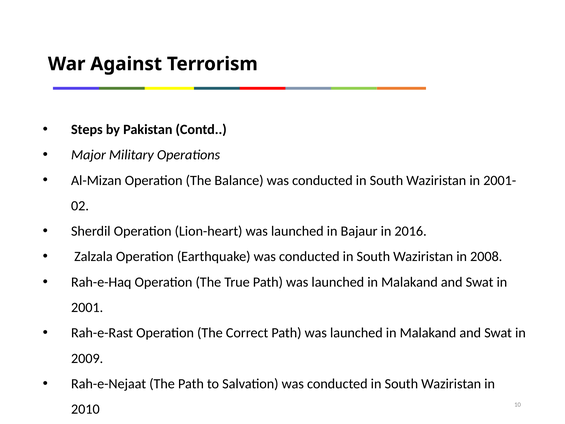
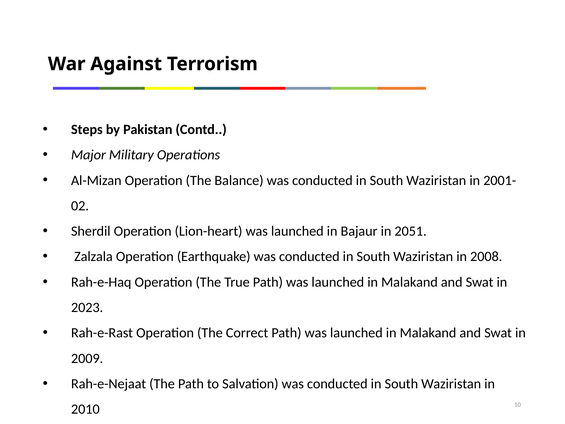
2016: 2016 -> 2051 (411, 231)
2001: 2001 -> 2023 (87, 307)
